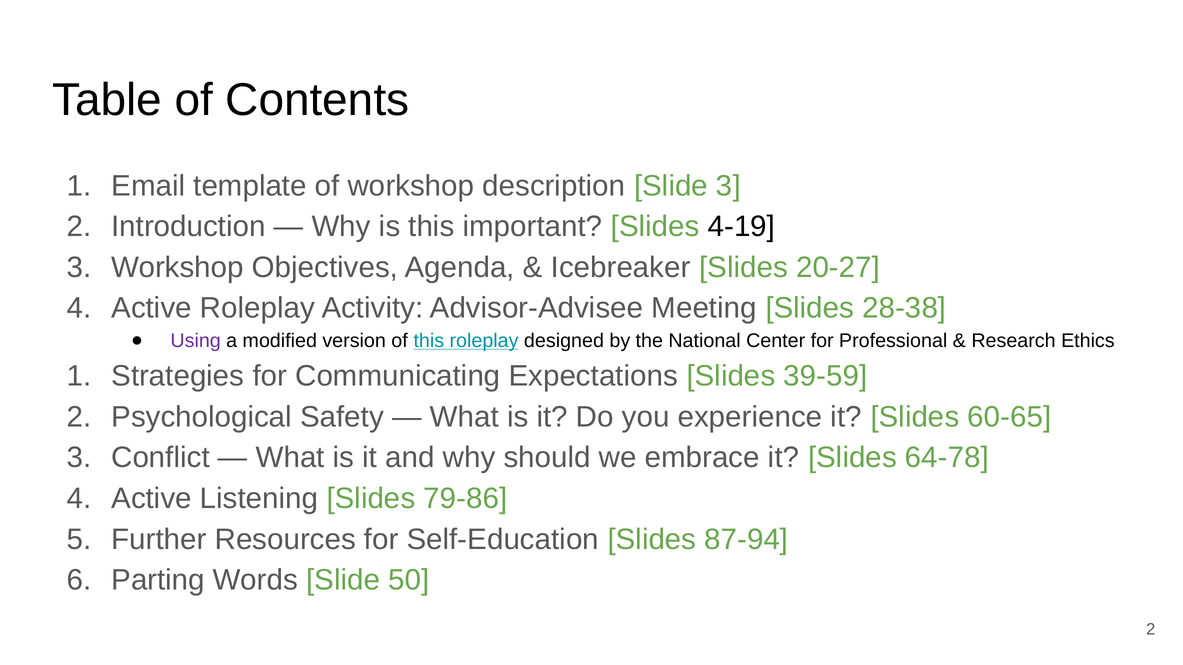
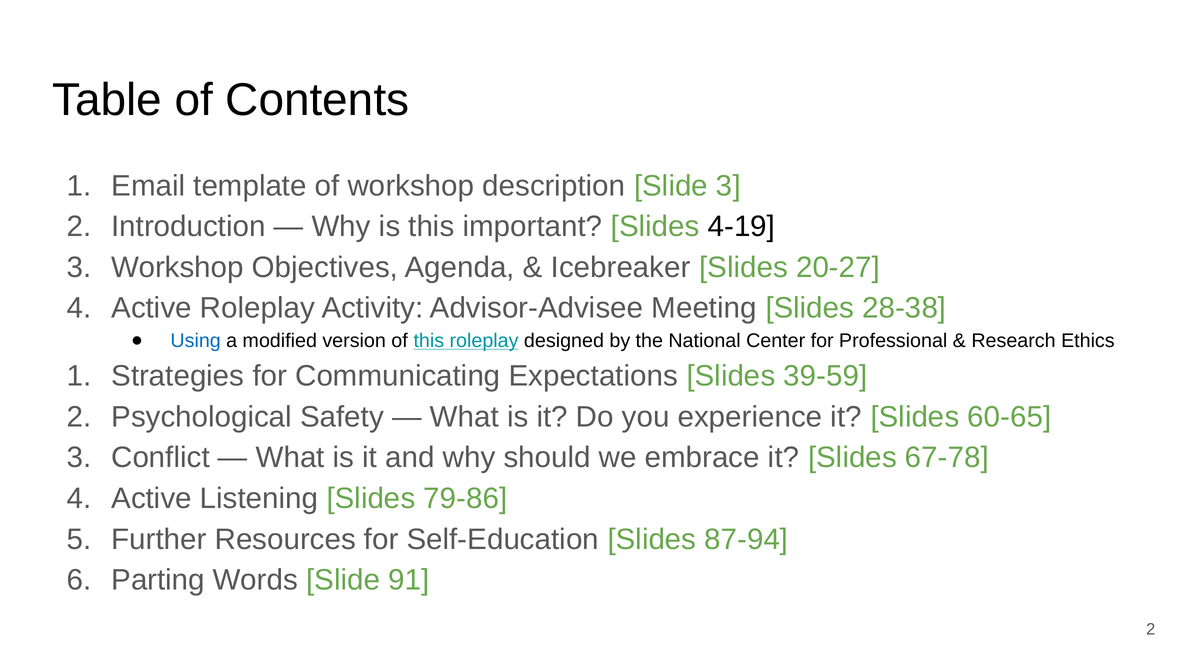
Using colour: purple -> blue (196, 341)
64-78: 64-78 -> 67-78 (947, 458)
50: 50 -> 91 (409, 580)
